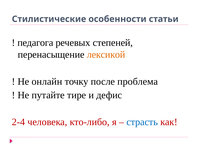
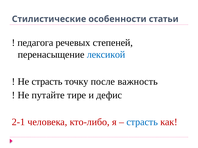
лексикой colour: orange -> blue (106, 55)
Не онлайн: онлайн -> страсть (47, 82)
проблема: проблема -> важность (138, 82)
2-4: 2-4 -> 2-1 (18, 122)
